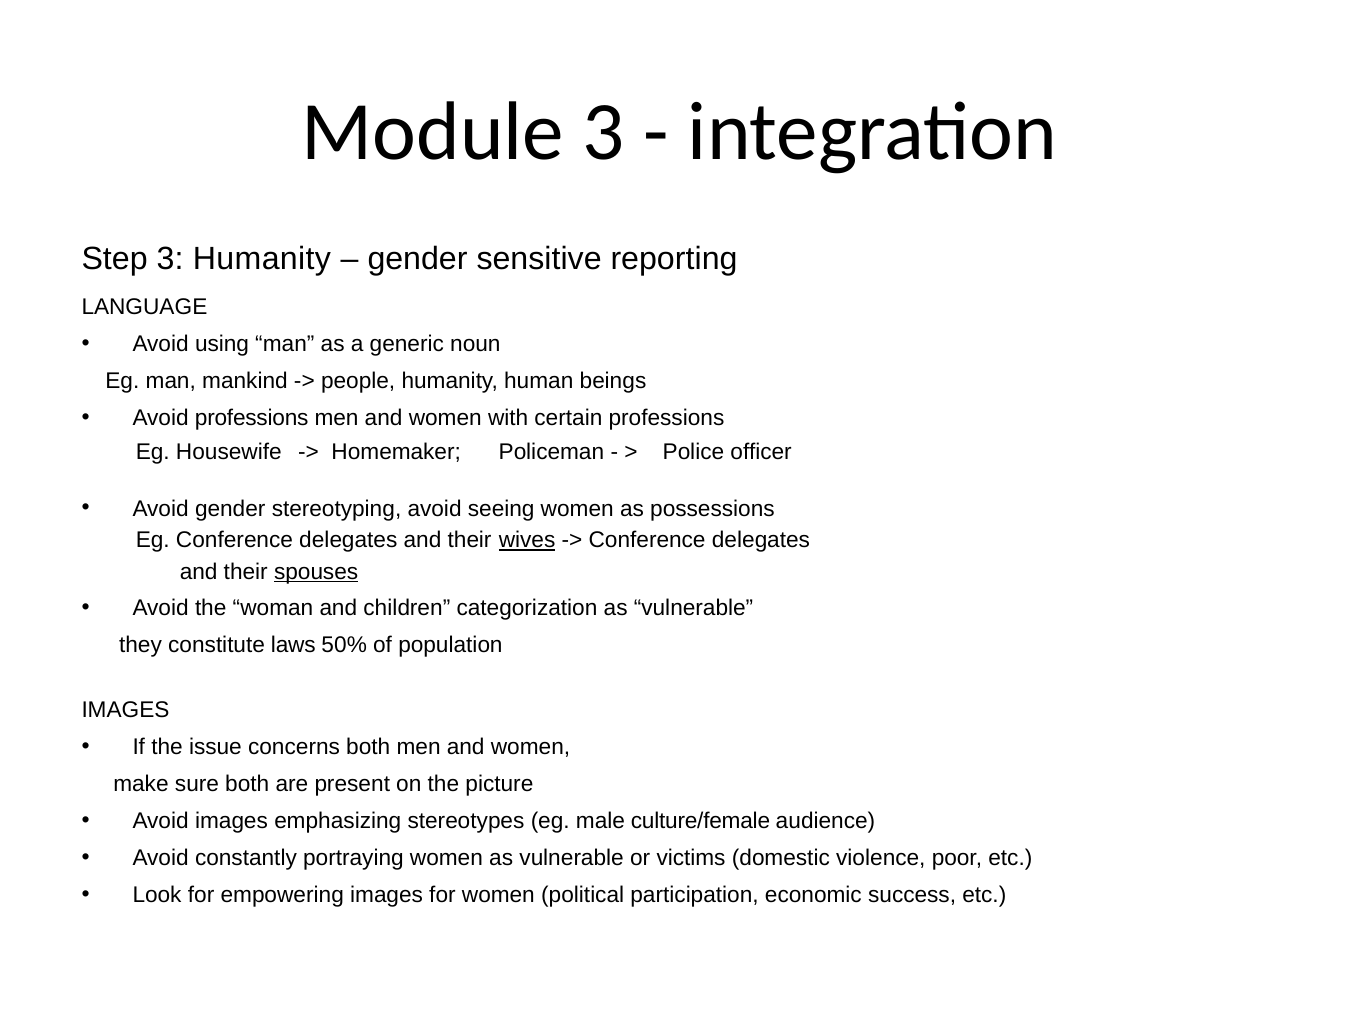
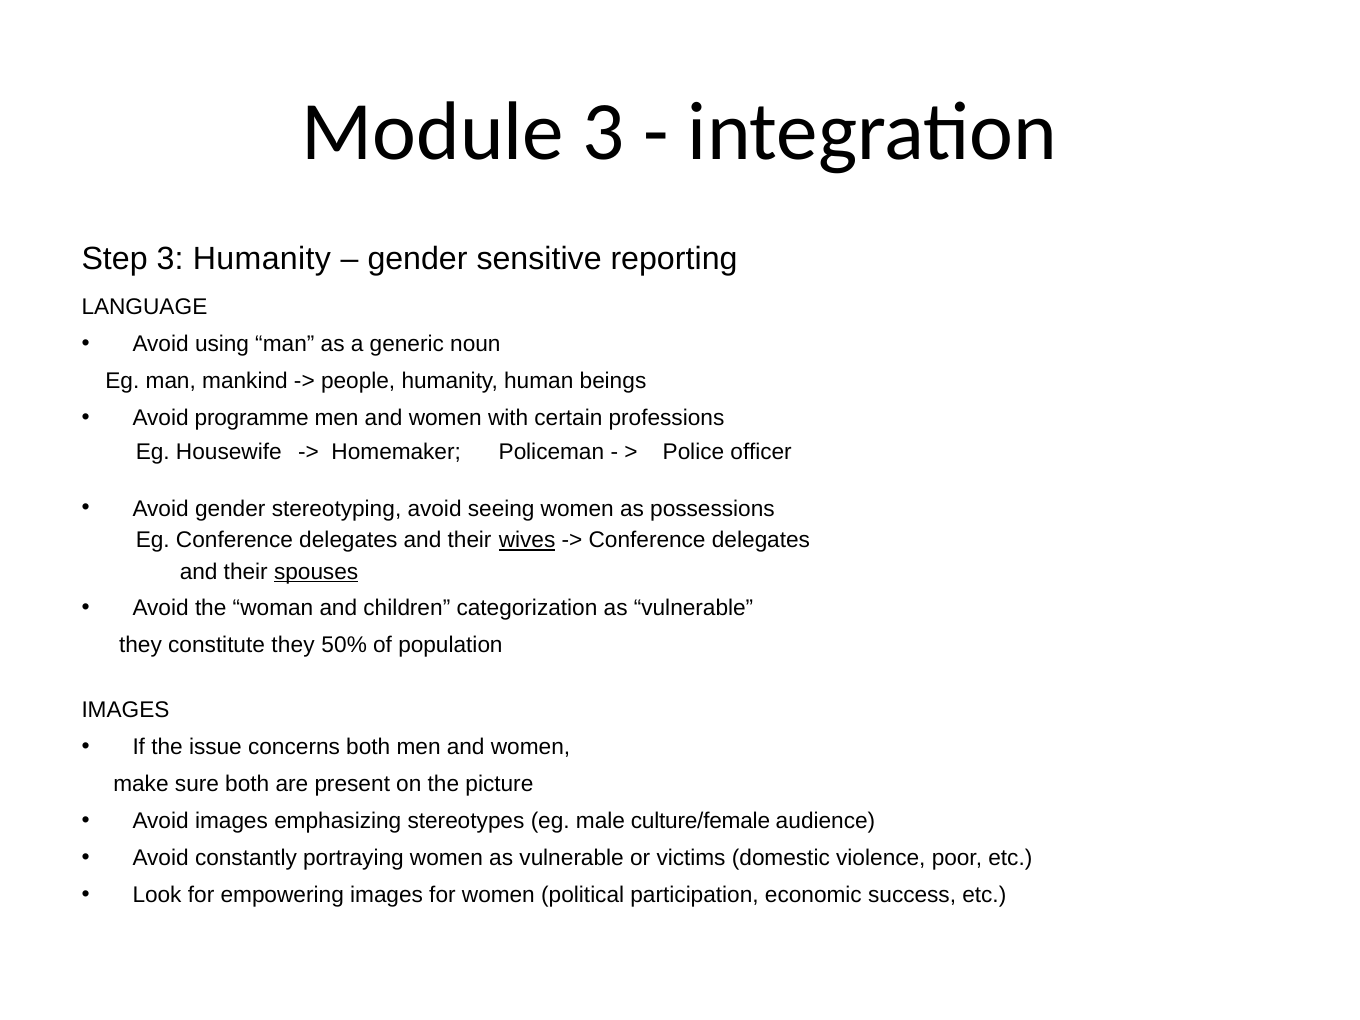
Avoid professions: professions -> programme (252, 418)
constitute laws: laws -> they (293, 645)
